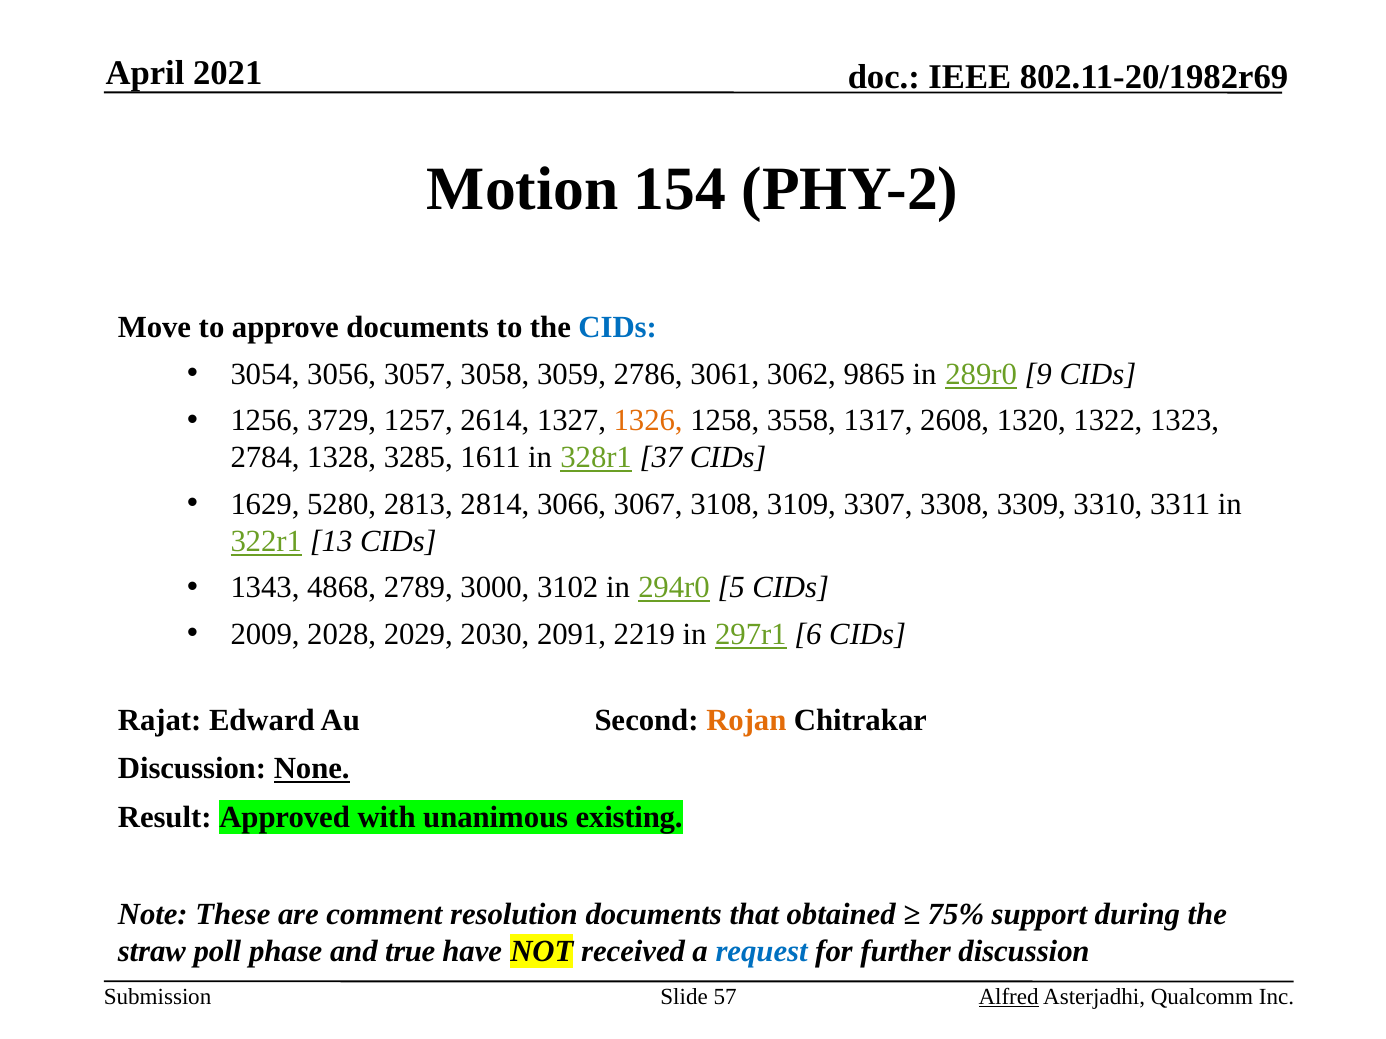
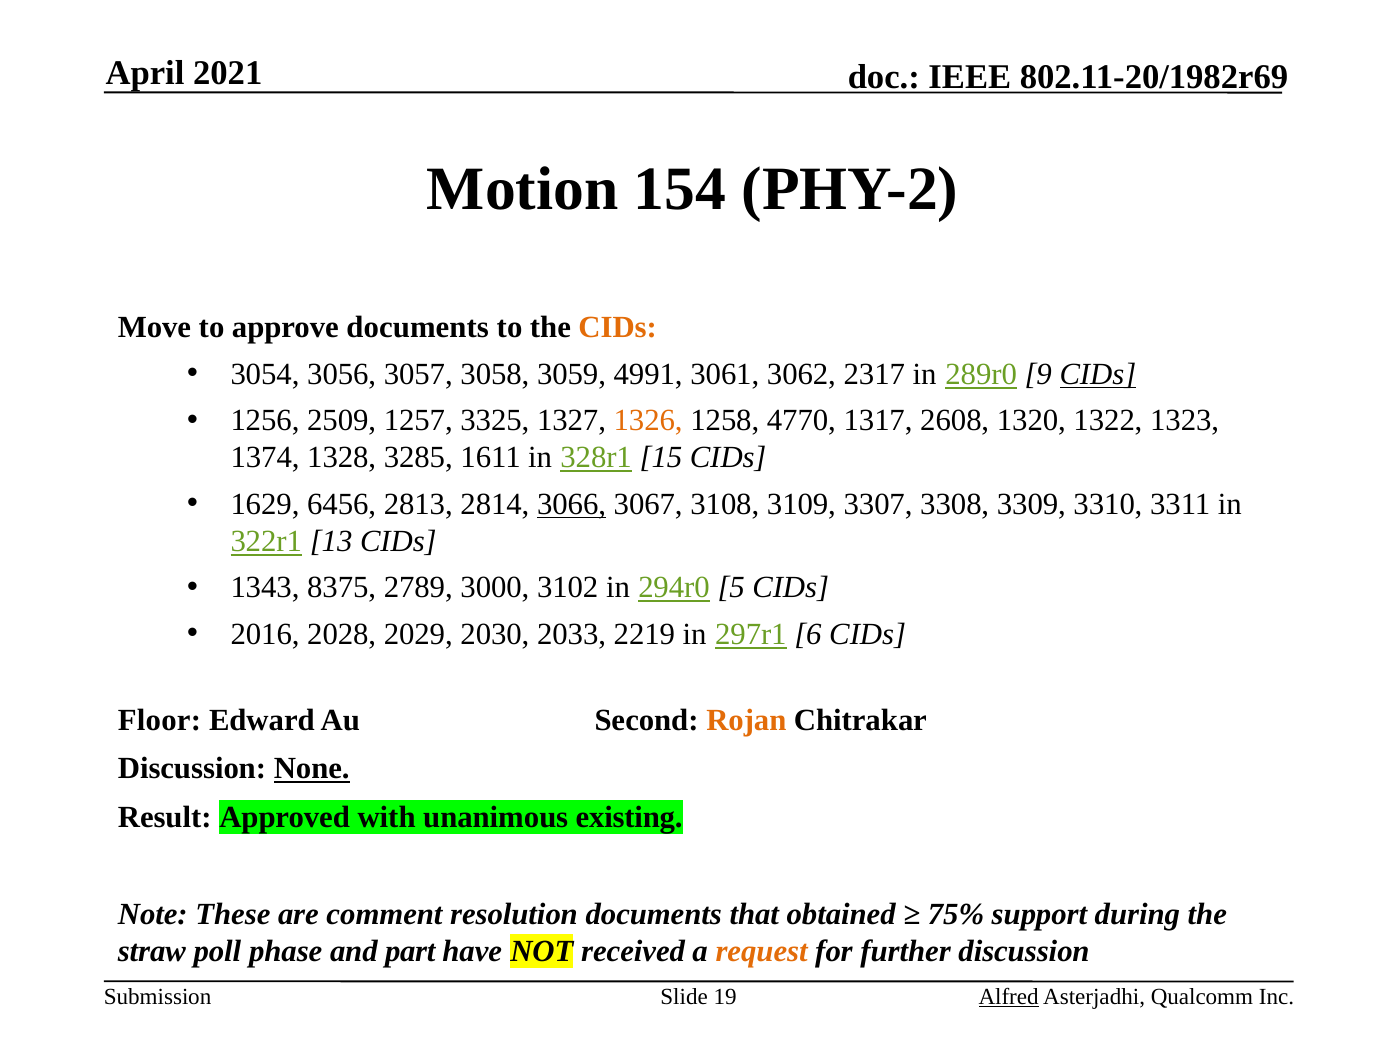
CIDs colour: blue -> orange (618, 328)
2786: 2786 -> 4991 (648, 374)
9865: 9865 -> 2317 (874, 374)
CIDs underline: none -> present (1098, 374)
3729: 3729 -> 2509 (342, 421)
2614: 2614 -> 3325 (495, 421)
3558: 3558 -> 4770 (801, 421)
2784: 2784 -> 1374 (265, 458)
37: 37 -> 15 (661, 458)
5280: 5280 -> 6456 (342, 504)
3066 underline: none -> present (572, 504)
4868: 4868 -> 8375 (342, 588)
2009: 2009 -> 2016 (265, 634)
2091: 2091 -> 2033 (572, 634)
Rajat: Rajat -> Floor (159, 720)
true: true -> part (410, 951)
request colour: blue -> orange (762, 951)
57: 57 -> 19 (725, 997)
